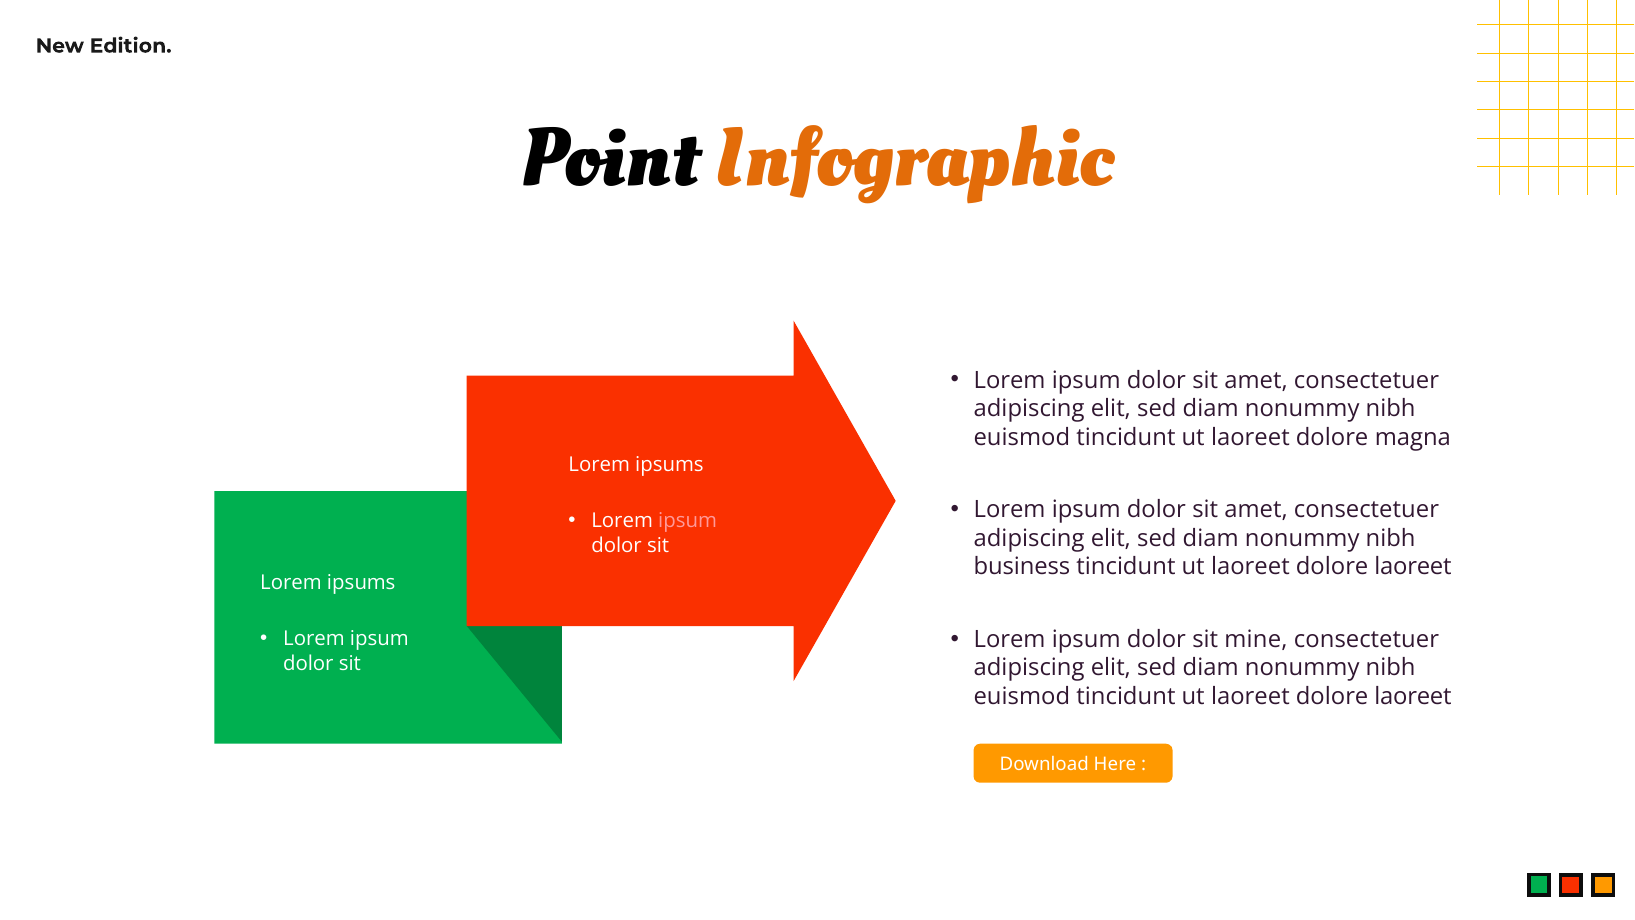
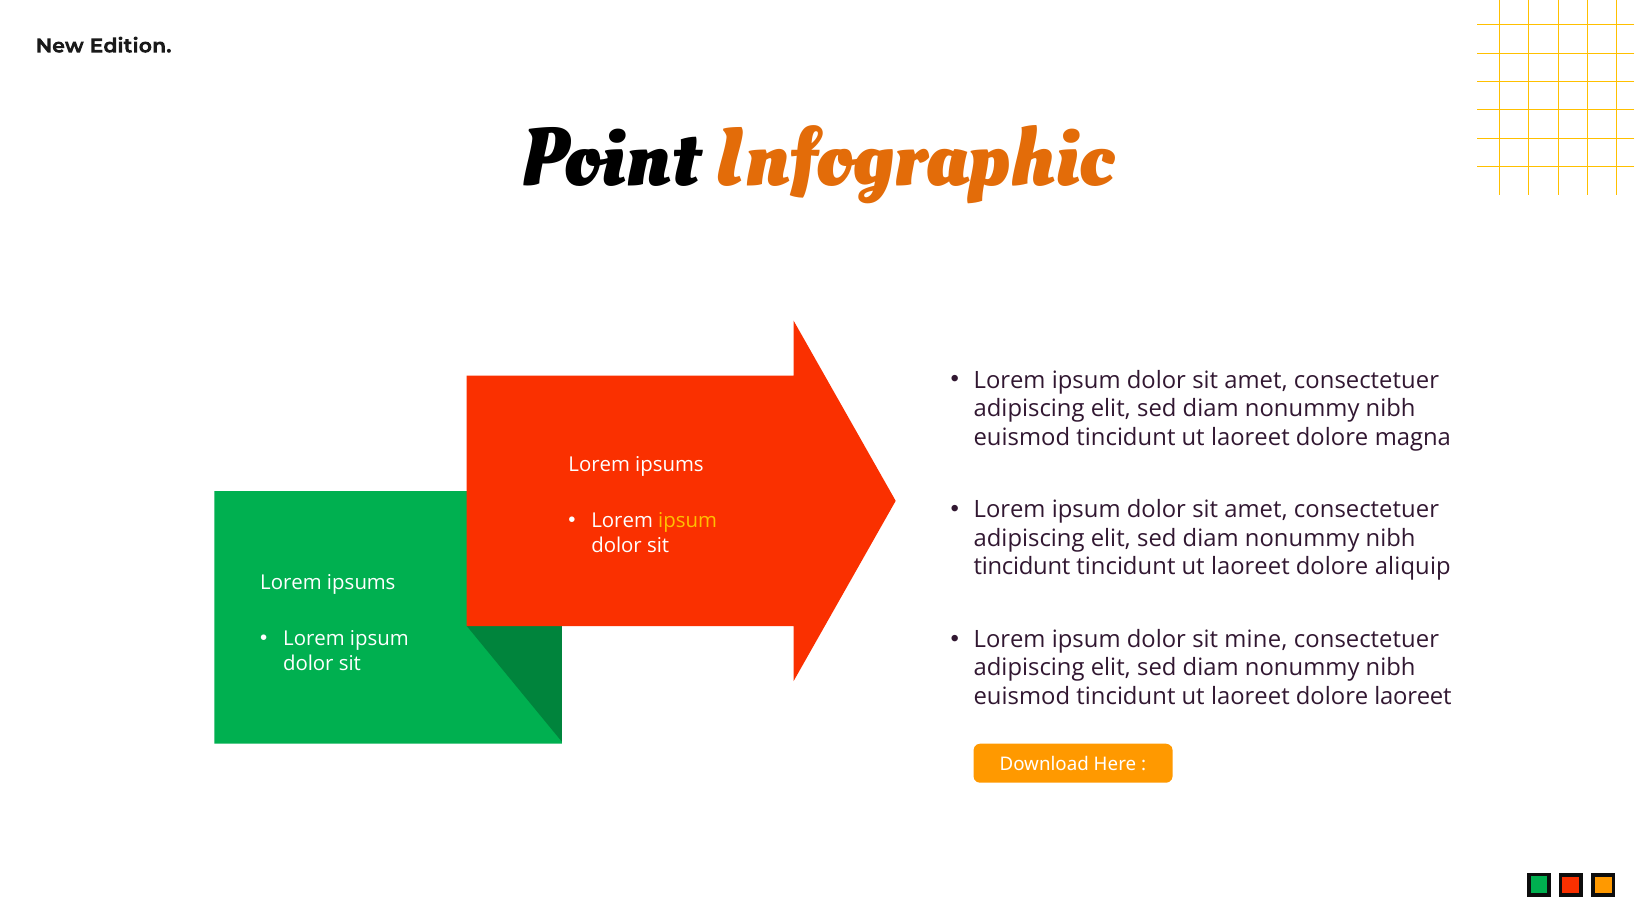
ipsum colour: pink -> yellow (688, 521)
business: business -> tincidunt (1022, 567)
laoreet: laoreet -> aliquip (1413, 567)
